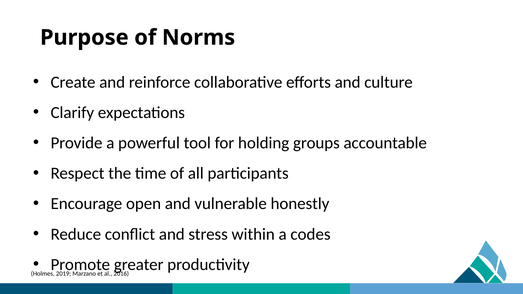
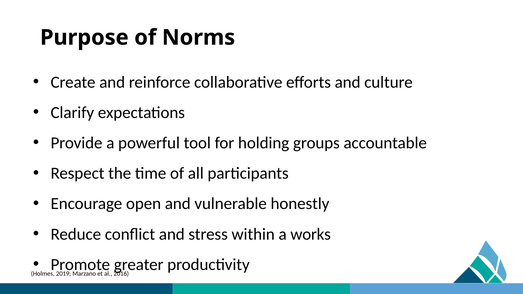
codes: codes -> works (311, 234)
